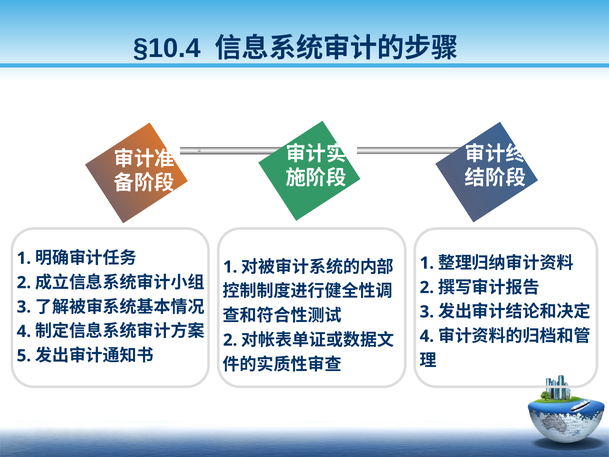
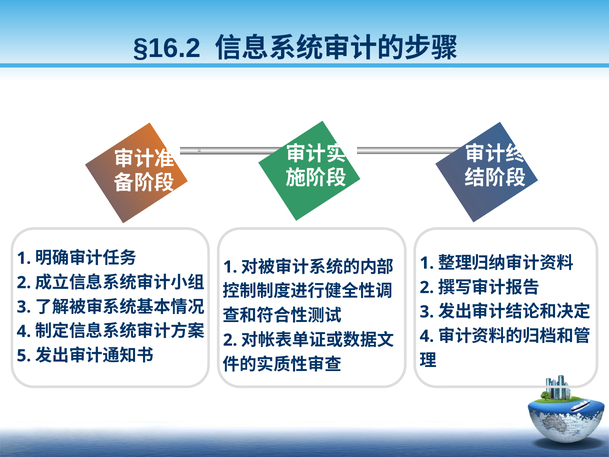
§10.4: §10.4 -> §16.2 (167, 48)
